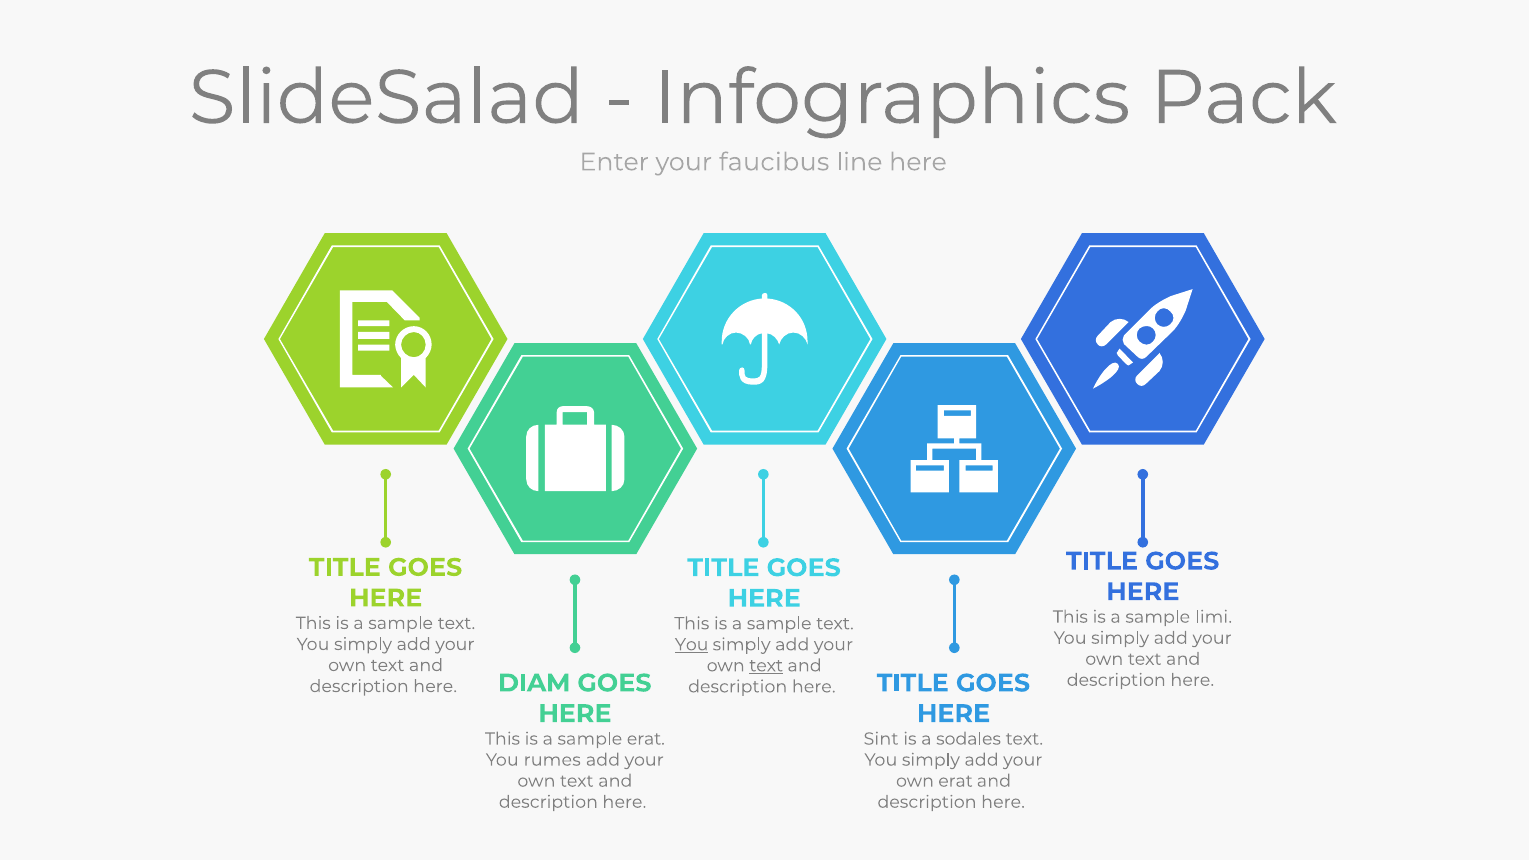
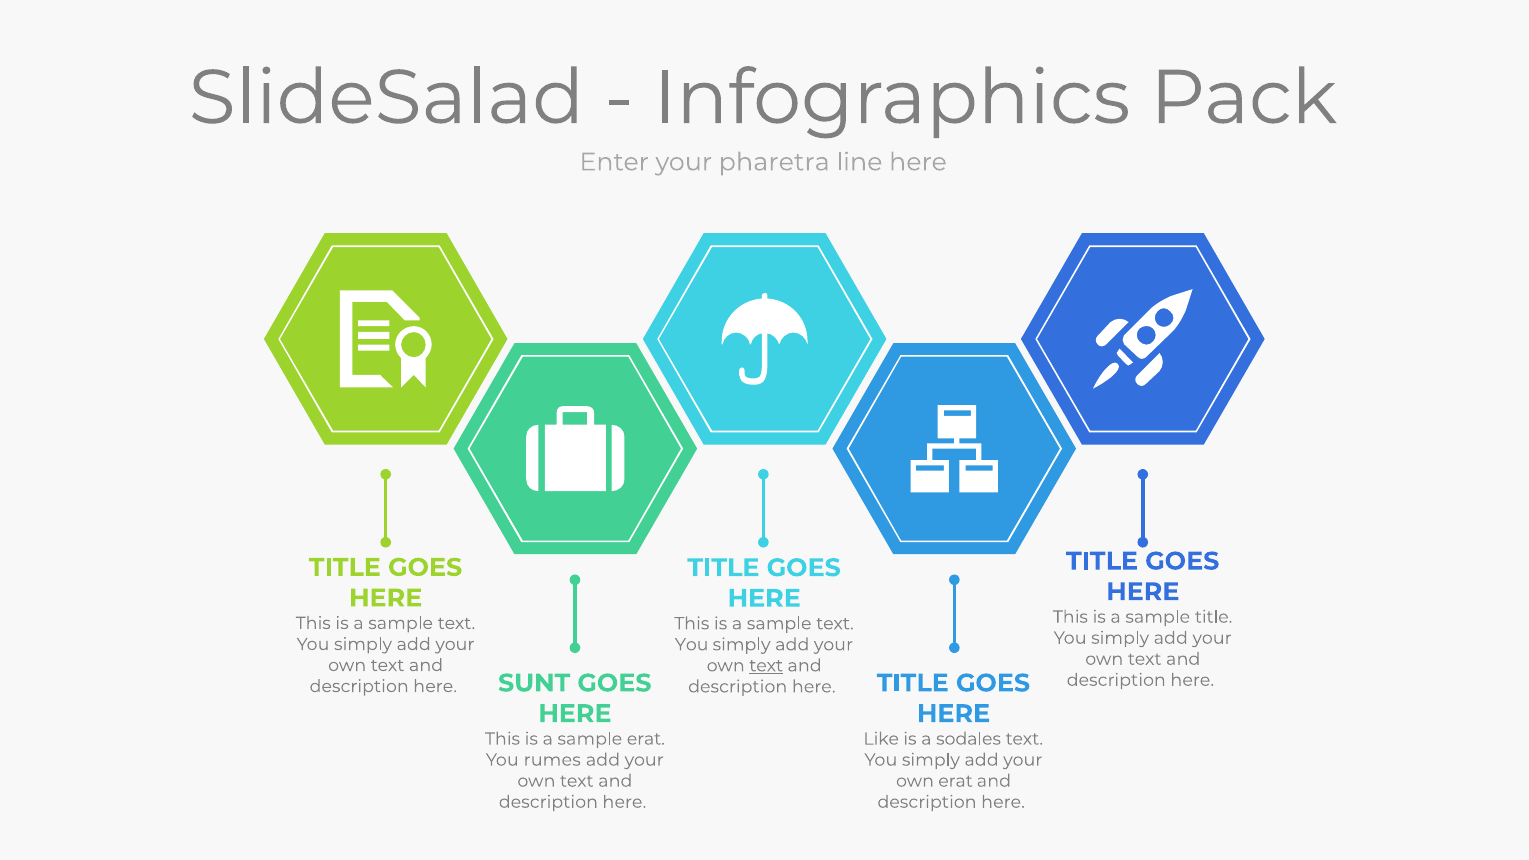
faucibus: faucibus -> pharetra (774, 162)
sample limi: limi -> title (1214, 617)
You underline: present -> none (692, 645)
DIAM: DIAM -> SUNT (534, 683)
Sint: Sint -> Like (881, 739)
